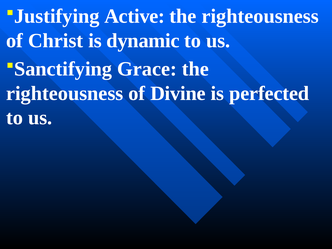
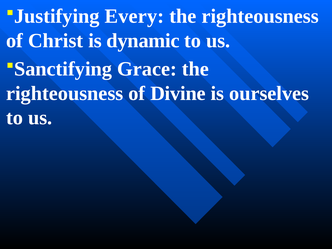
Active: Active -> Every (134, 16)
perfected: perfected -> ourselves (269, 93)
